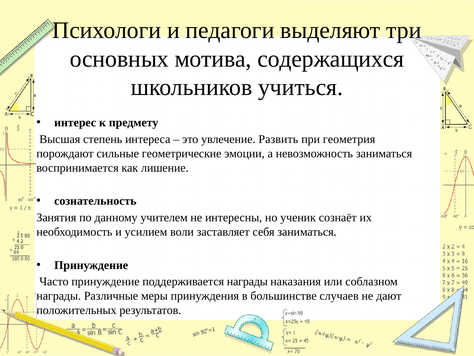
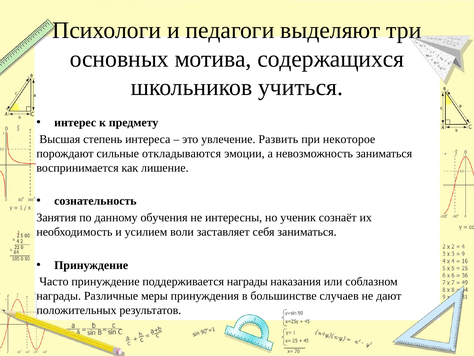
геометрия: геометрия -> некоторое (349, 139)
геометрические: геометрические -> откладываются (182, 153)
учителем: учителем -> обучения (164, 217)
